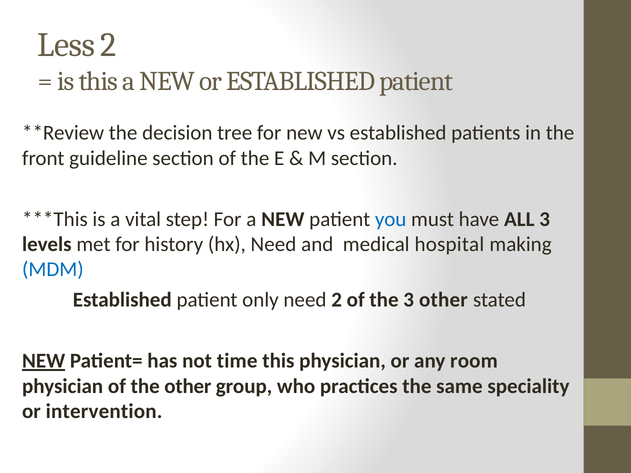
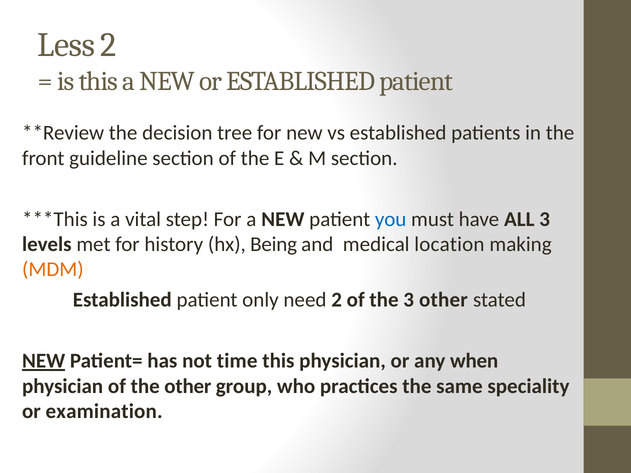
hx Need: Need -> Being (274, 244)
hospital: hospital -> location (449, 244)
MDM colour: blue -> orange (53, 270)
room: room -> when (474, 361)
intervention: intervention -> examination (104, 412)
